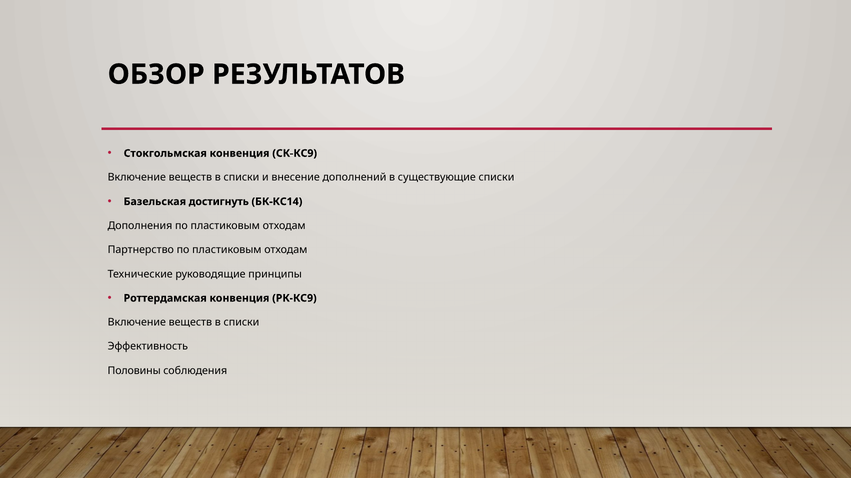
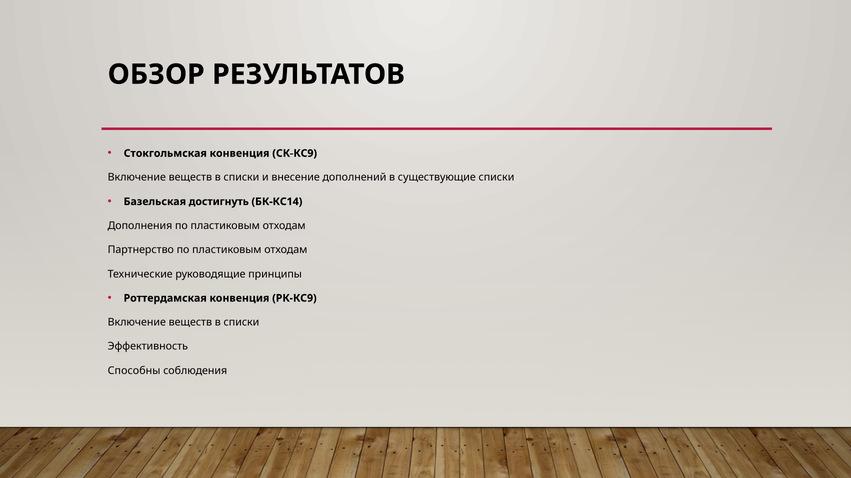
Половины: Половины -> Способны (134, 371)
